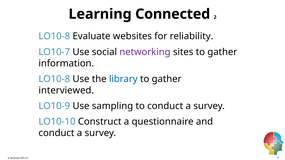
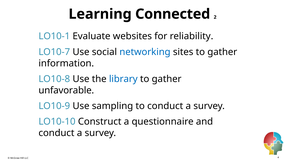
LO10-8: LO10-8 -> LO10-1 (54, 36)
networking colour: purple -> blue (145, 52)
interviewed: interviewed -> unfavorable (66, 90)
